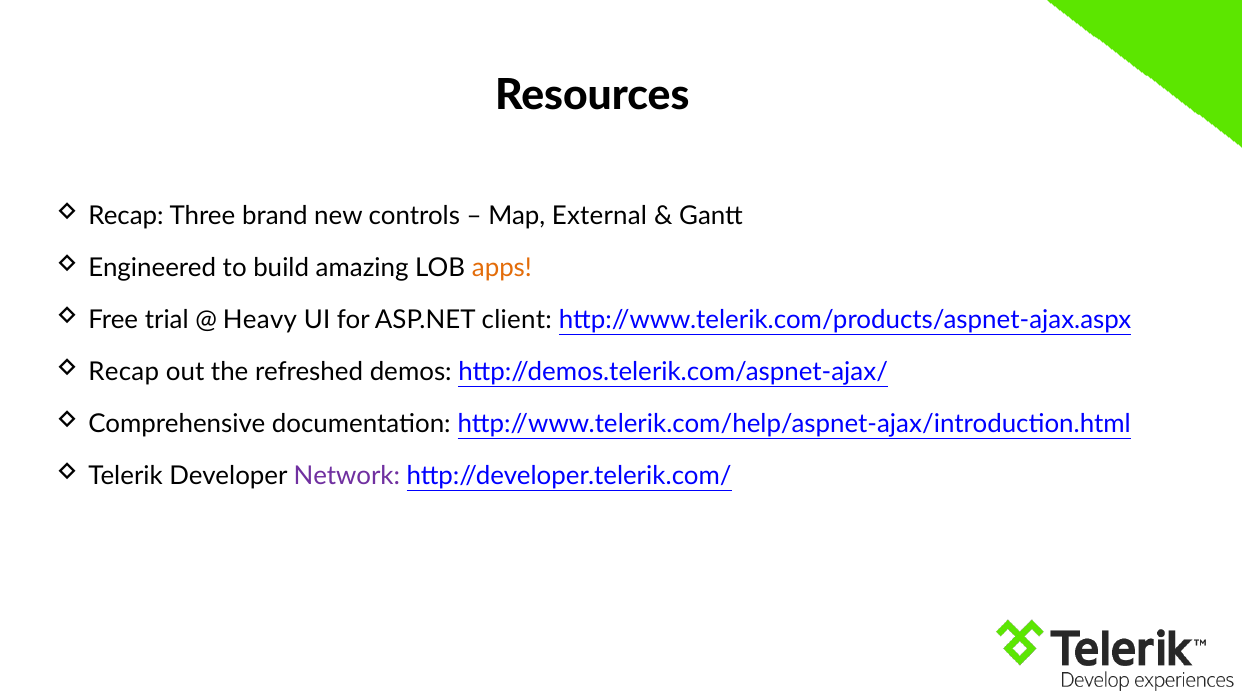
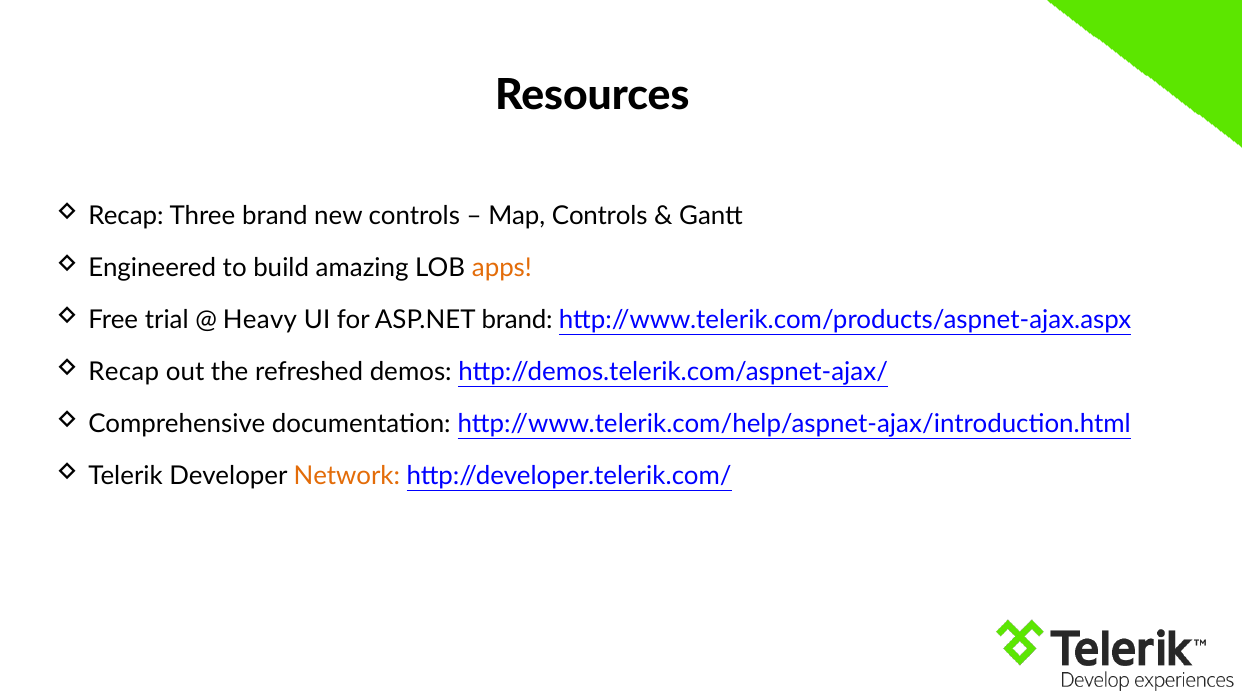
Map External: External -> Controls (600, 216)
ASP.NET client: client -> brand (517, 320)
Network colour: purple -> orange (347, 475)
